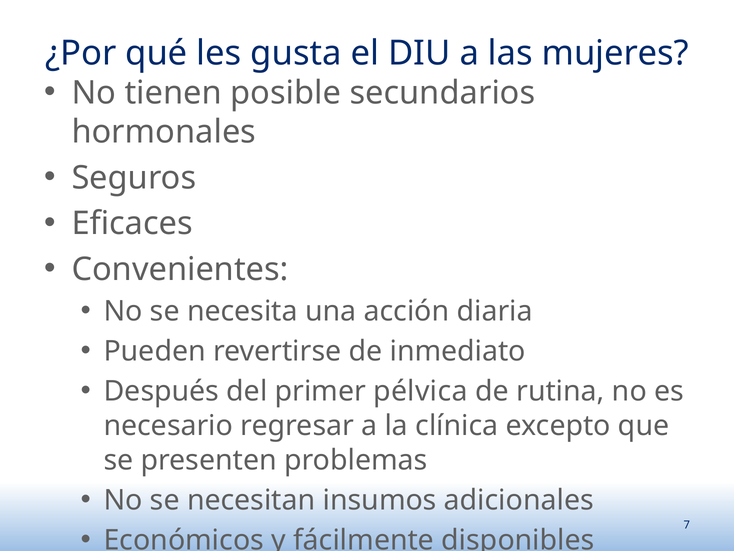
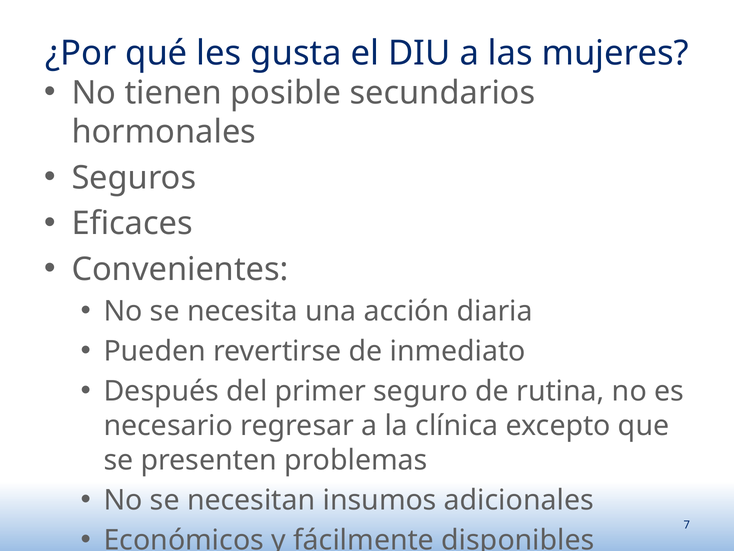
pélvica: pélvica -> seguro (420, 391)
